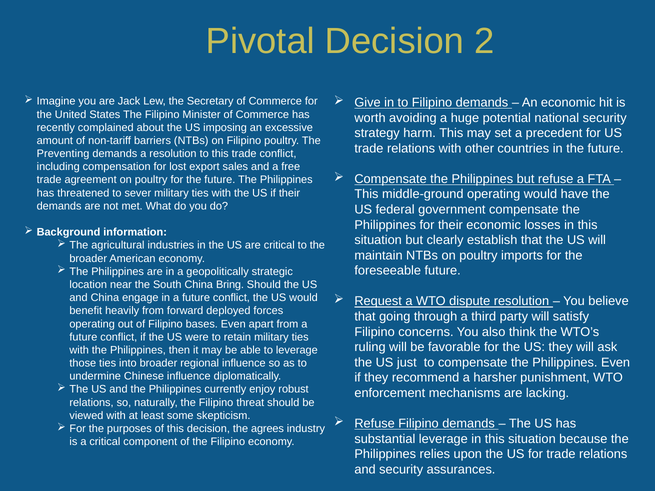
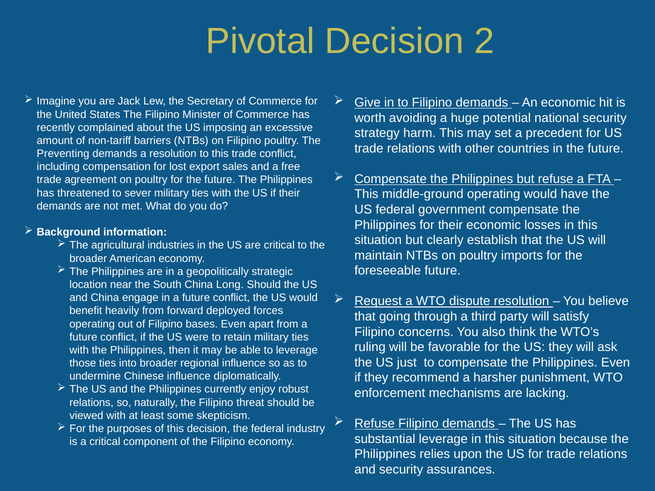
Bring: Bring -> Long (230, 285)
the agrees: agrees -> federal (267, 429)
